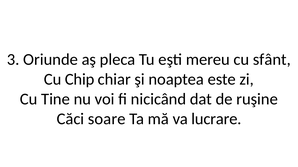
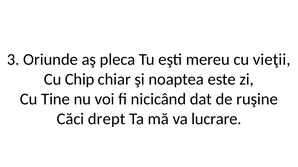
sfânt: sfânt -> vieţii (272, 60)
soare: soare -> drept (107, 119)
